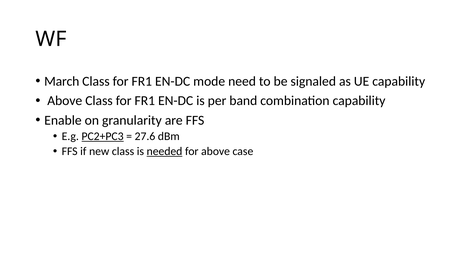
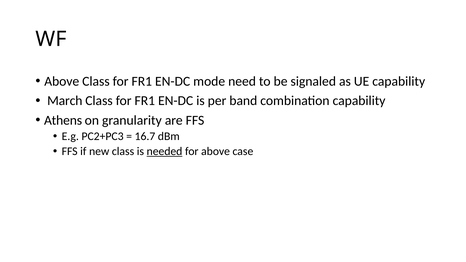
March: March -> Above (62, 81)
Above: Above -> March (65, 101)
Enable: Enable -> Athens (63, 120)
PC2+PC3 underline: present -> none (103, 136)
27.6: 27.6 -> 16.7 (145, 136)
